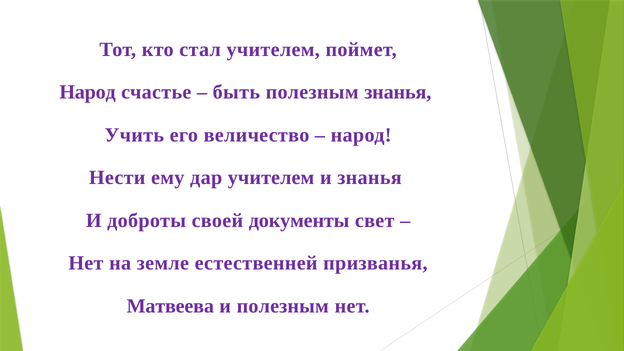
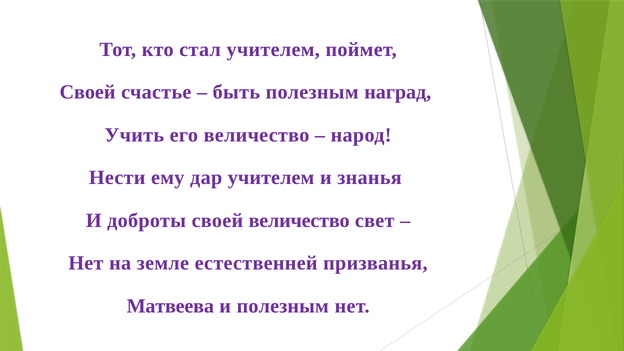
Народ: Народ -> Своей (88, 92)
полезным знанья: знанья -> наград (398, 92)
своей документы: документы -> величество (299, 221)
